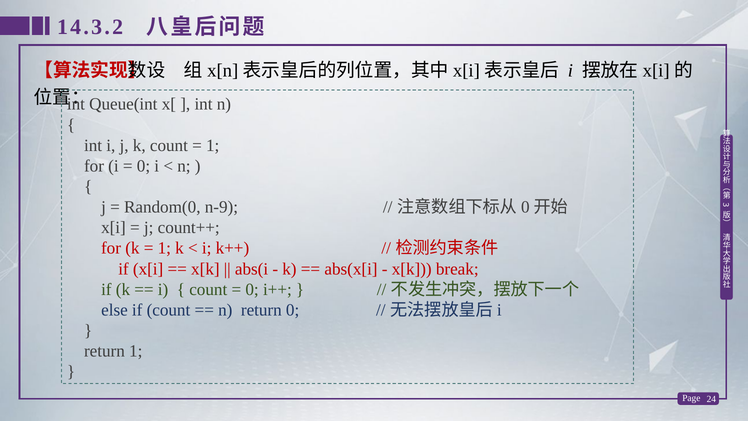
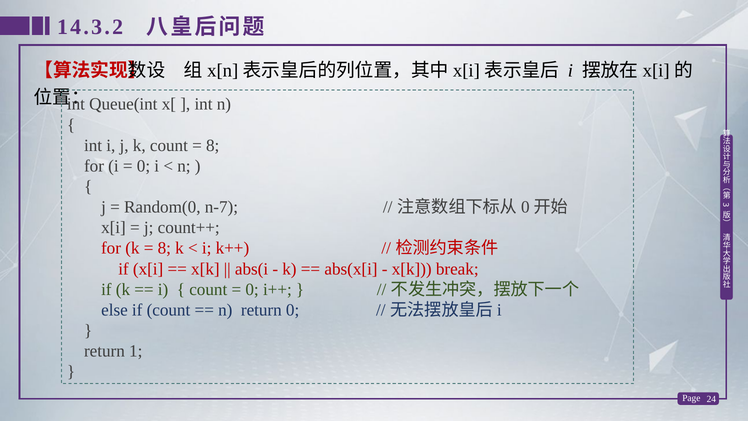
1: 1 -> 8 (213, 145)
n-9: n-9 -> n-7 (221, 207)
1: 1 -> 8 (164, 248)
